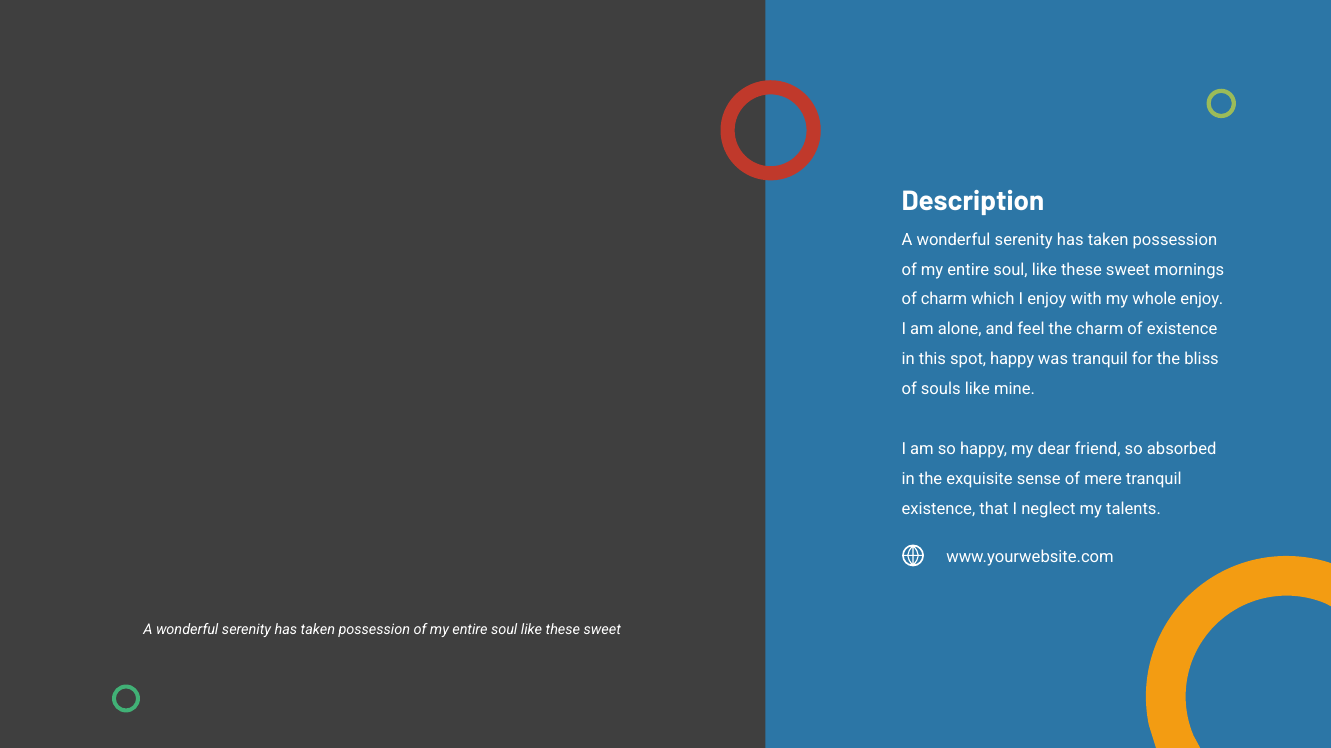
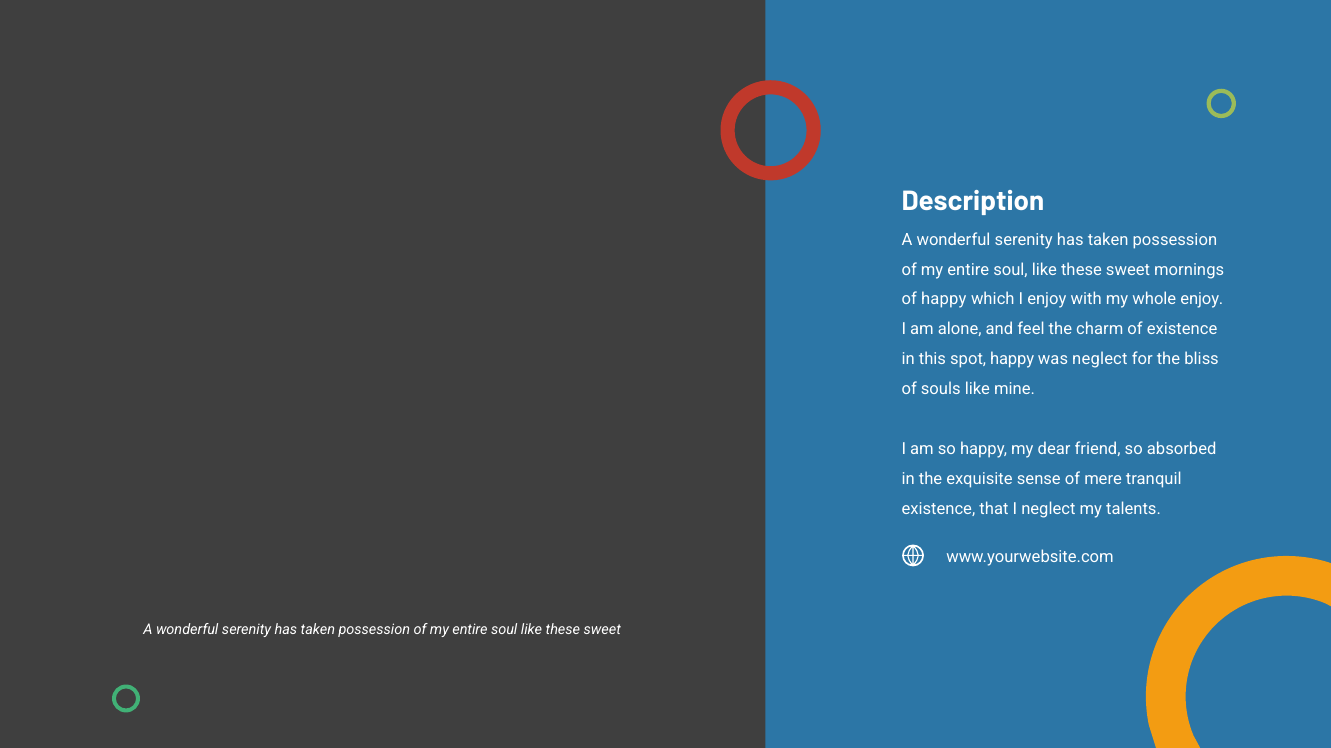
of charm: charm -> happy (944, 300)
was tranquil: tranquil -> neglect (1100, 360)
